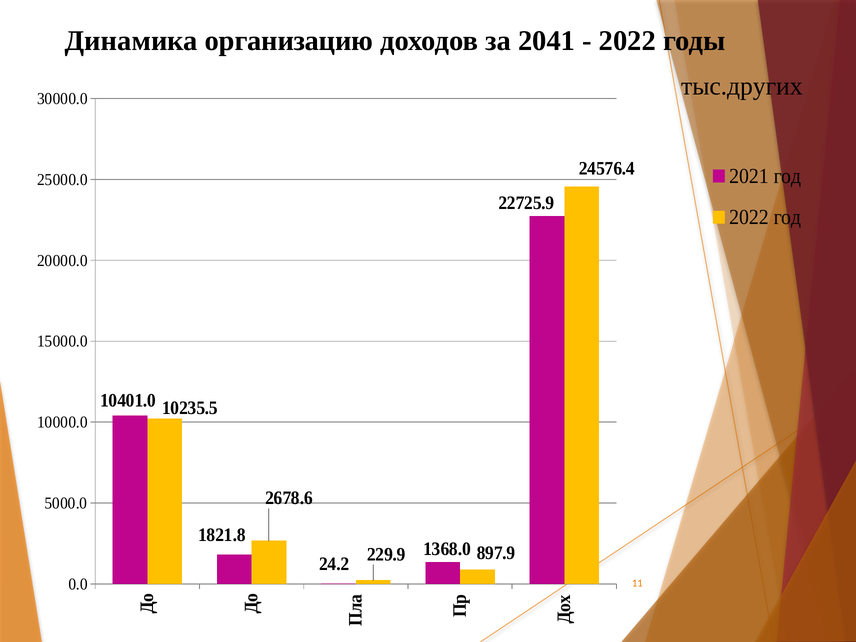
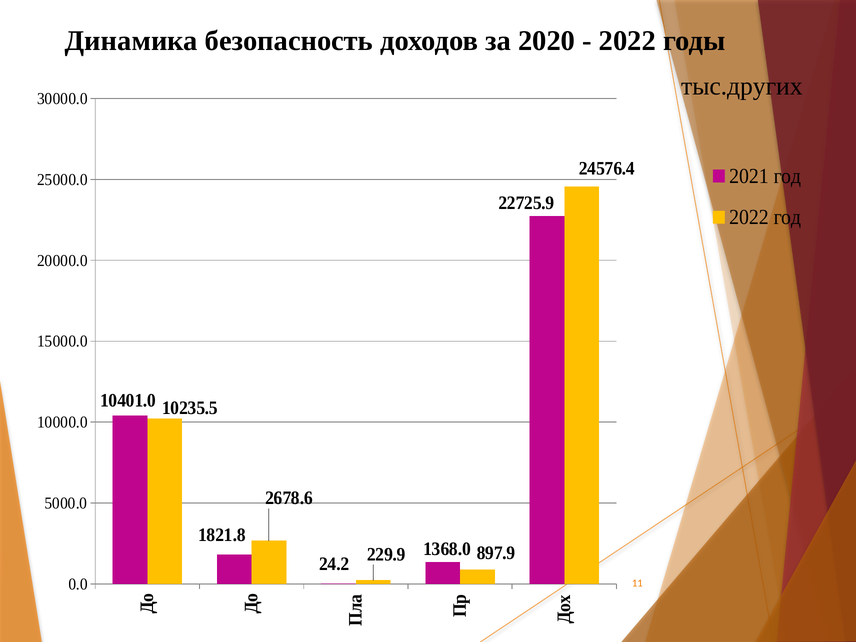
организацию: организацию -> безопасность (289, 41)
2041: 2041 -> 2020 (547, 41)
